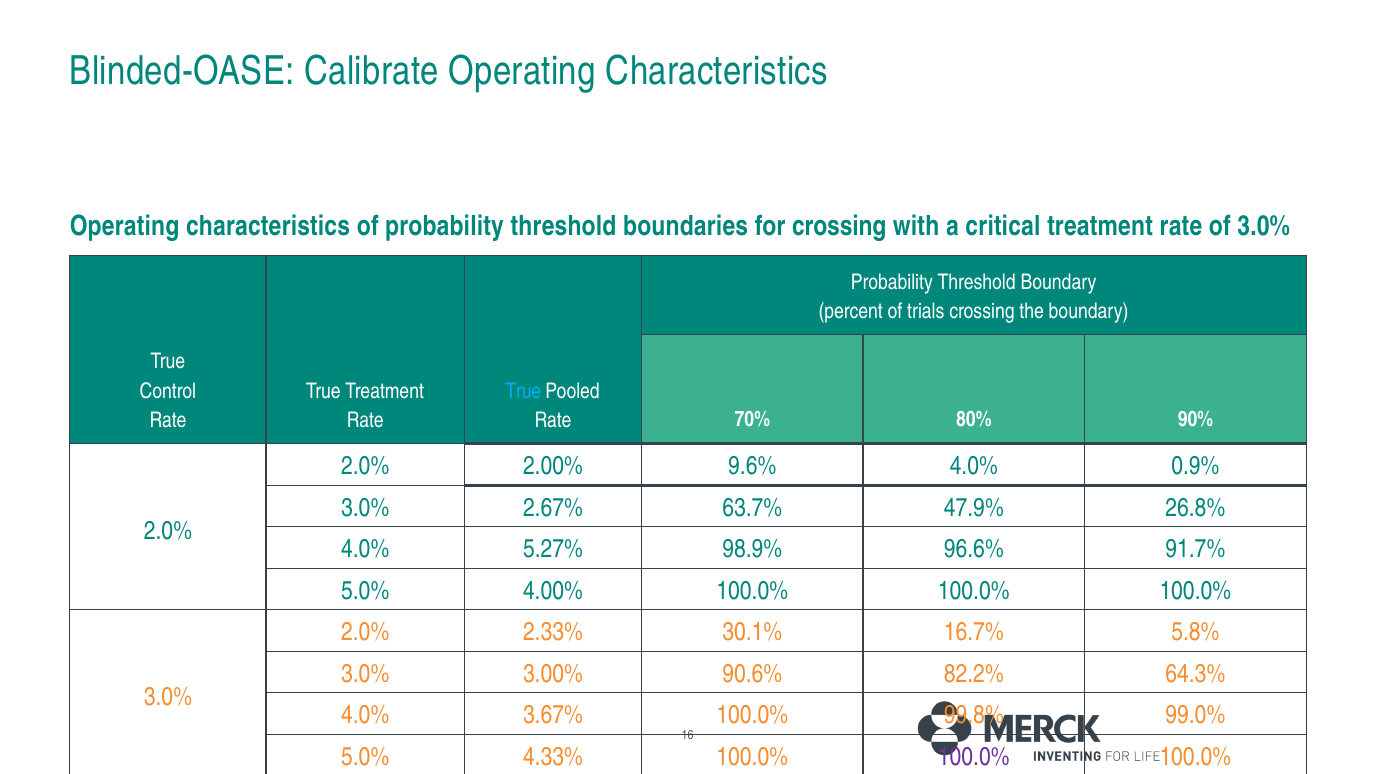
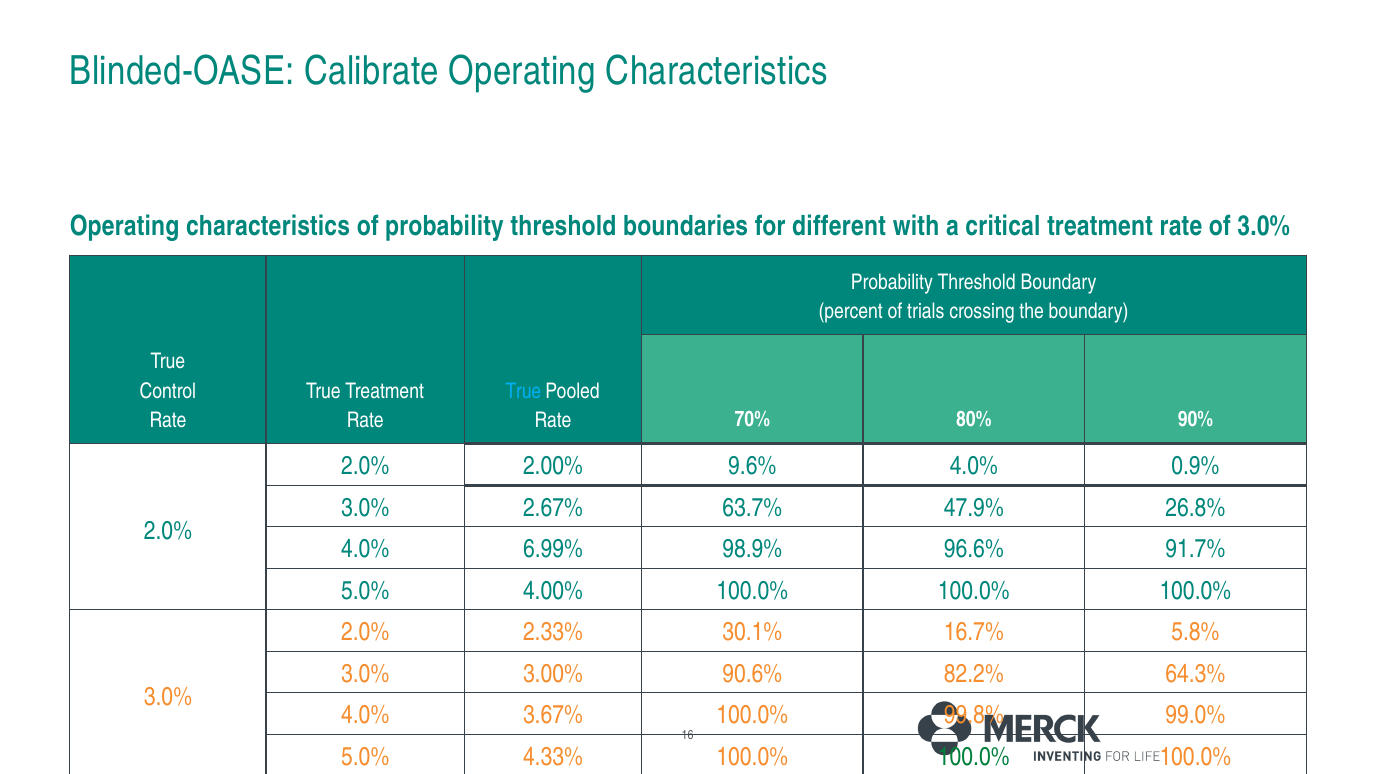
for crossing: crossing -> different (839, 226)
5.27%: 5.27% -> 6.99% (553, 549)
100.0% colour: purple -> green (974, 756)
